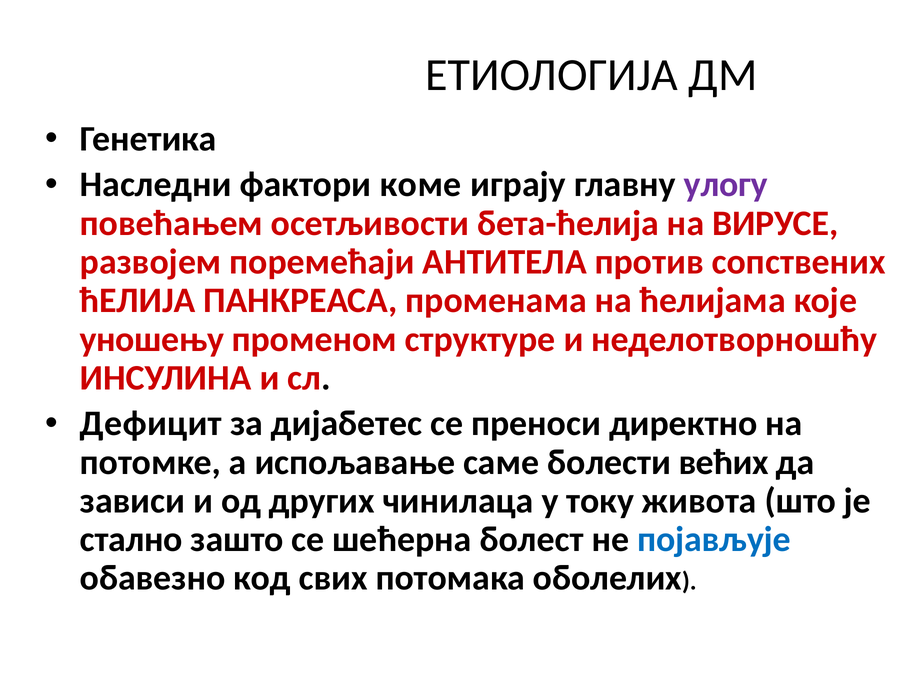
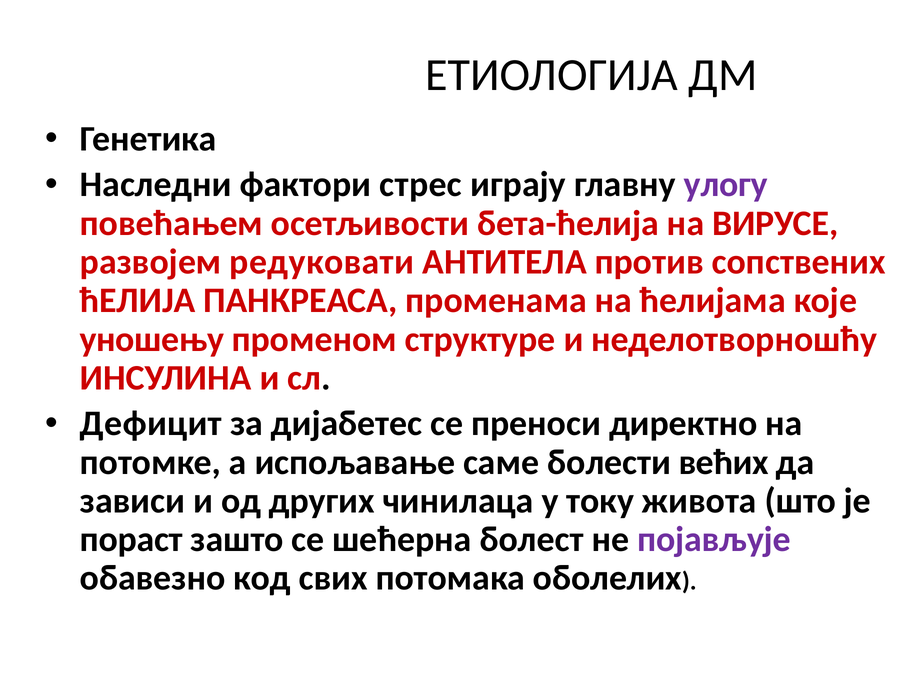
коме: коме -> стрес (421, 185)
поремећаји: поремећаји -> редуковати (322, 262)
стално: стално -> пораст (131, 540)
појављује colour: blue -> purple (714, 540)
